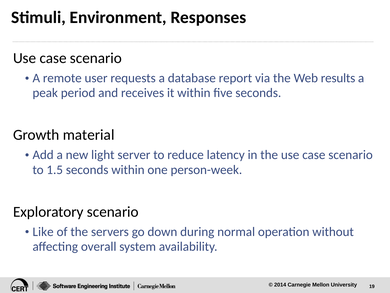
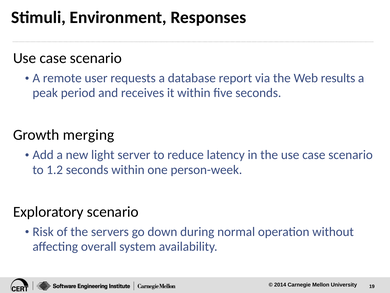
material: material -> merging (89, 135)
1.5: 1.5 -> 1.2 (55, 169)
Like: Like -> Risk (43, 231)
